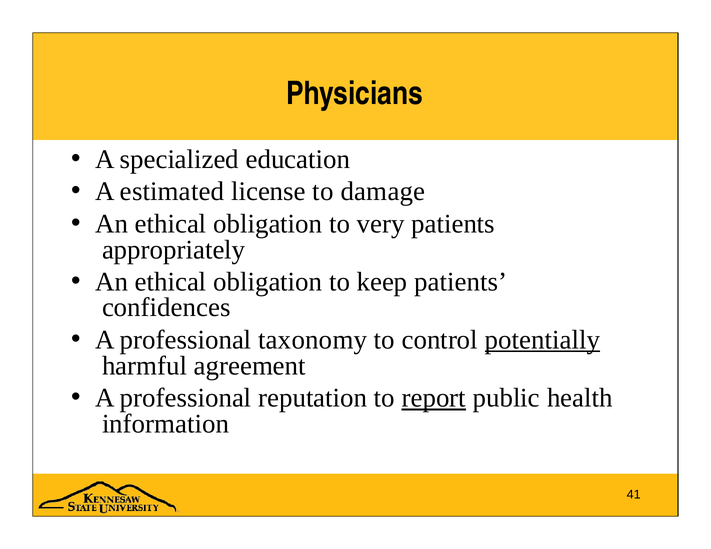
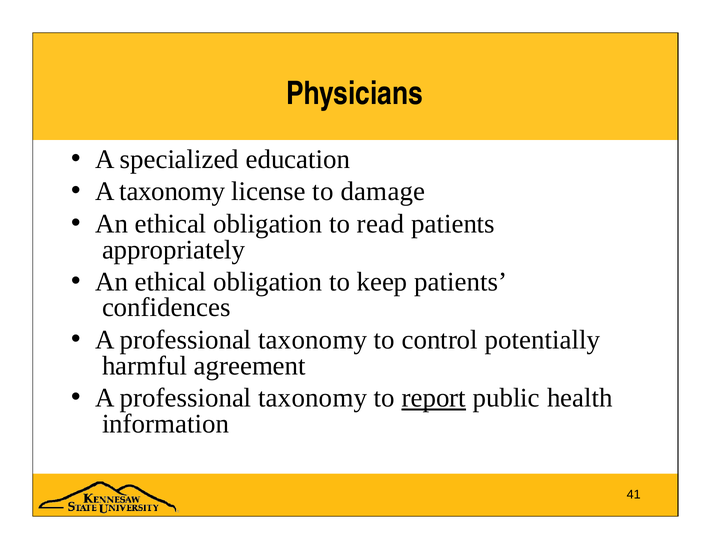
A estimated: estimated -> taxonomy (172, 192)
very: very -> read (380, 224)
potentially underline: present -> none (542, 340)
reputation: reputation -> taxonomy (313, 398)
